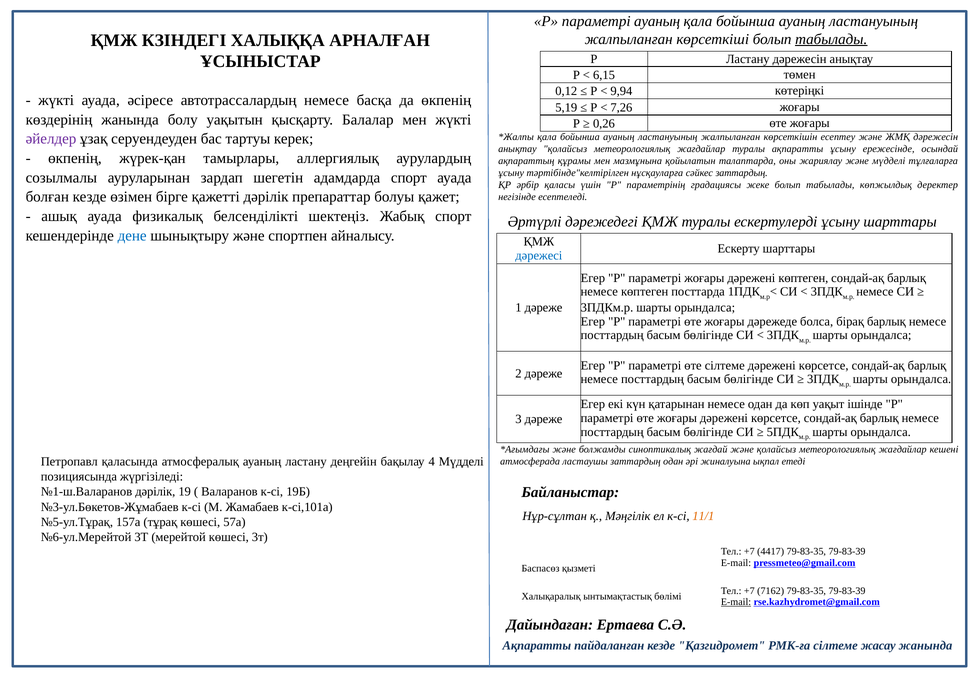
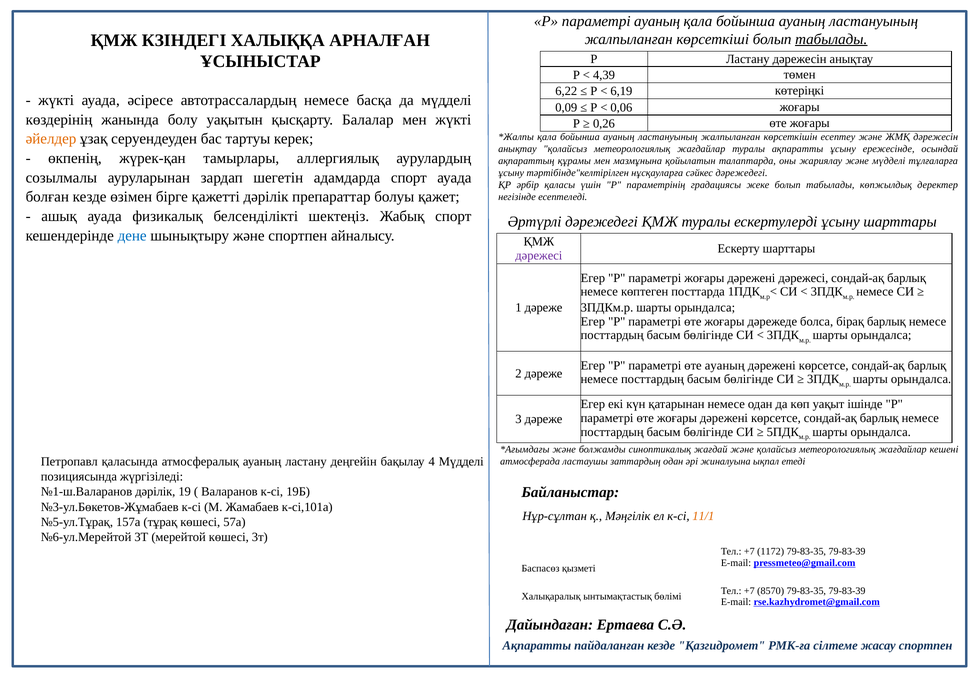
6,15: 6,15 -> 4,39 (604, 75)
0,12: 0,12 -> 6,22 (566, 91)
9,94: 9,94 -> 6,19 (621, 91)
да өкпенің: өкпенің -> мүдделі (446, 100)
5,19: 5,19 -> 0,09 (566, 107)
7,26: 7,26 -> 0,06 (621, 107)
әйелдер colour: purple -> orange (51, 139)
сәйкес заттардың: заттардың -> дәрежедегі (742, 173)
дәрежесі colour: blue -> purple (539, 255)
дәрежені көптеген: көптеген -> дәрежесі (803, 278)
өте сілтеме: сілтеме -> ауаның (725, 365)
4417: 4417 -> 1172 (771, 551)
7162: 7162 -> 8570 (771, 591)
E-mail underline: present -> none (736, 602)
жасау жанында: жанында -> спортпен (926, 645)
